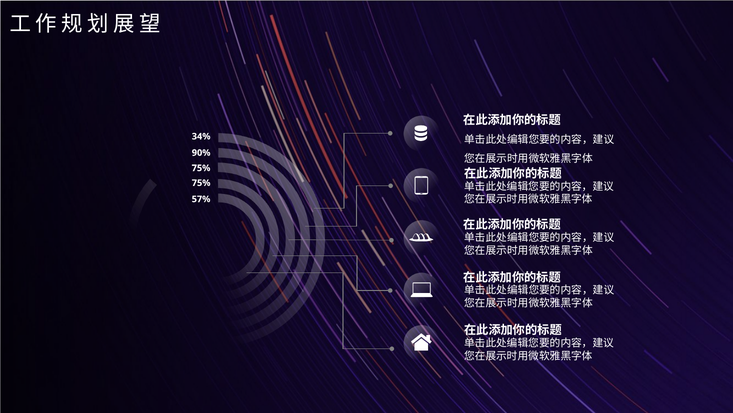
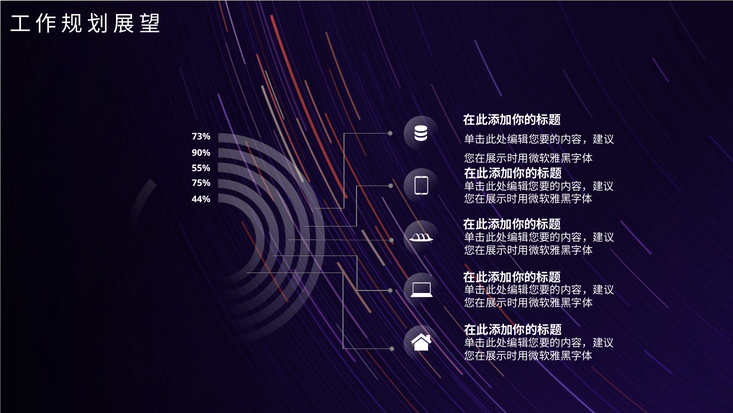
34%: 34% -> 73% (201, 136)
75%: 75% -> 55% (201, 168)
57%: 57% -> 44% (201, 199)
